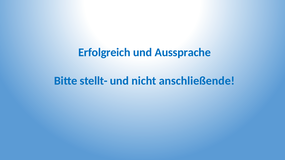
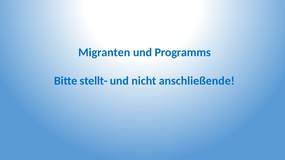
Erfolgreich: Erfolgreich -> Migranten (104, 52)
Aussprache: Aussprache -> Programms (183, 52)
